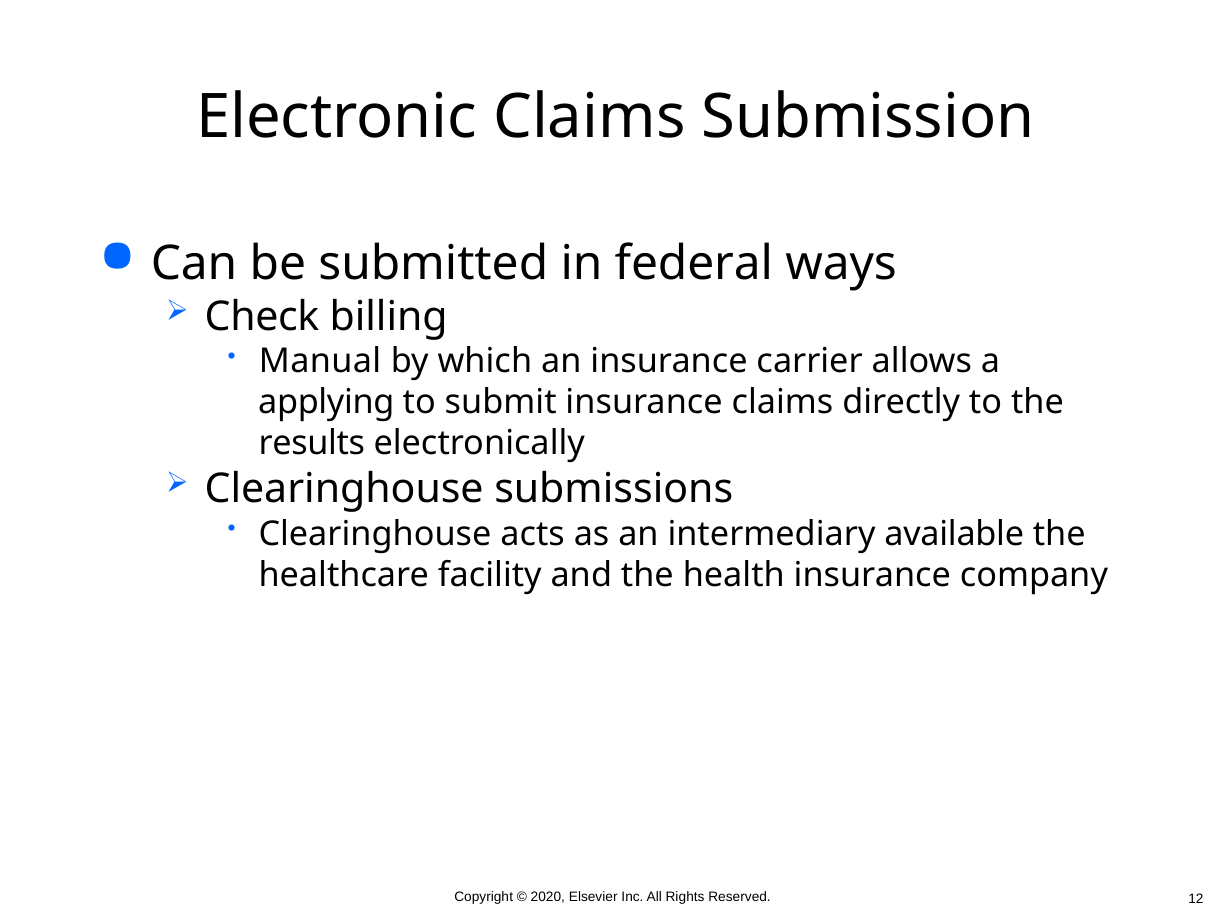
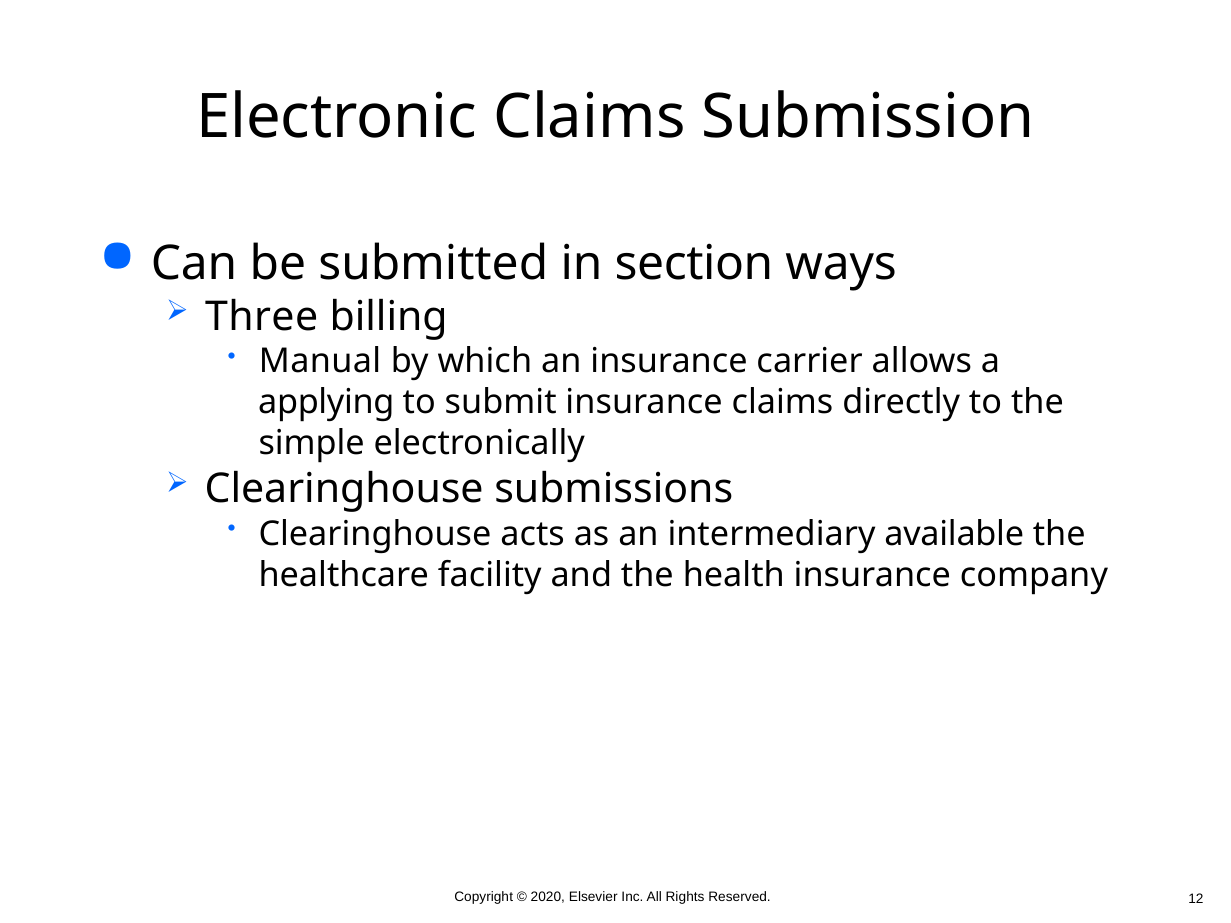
federal: federal -> section (694, 264)
Check: Check -> Three (262, 317)
results: results -> simple (312, 444)
